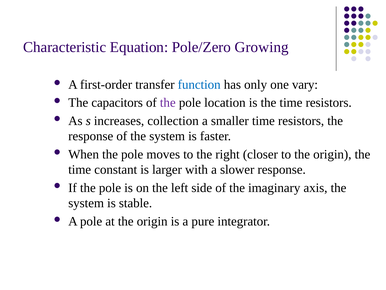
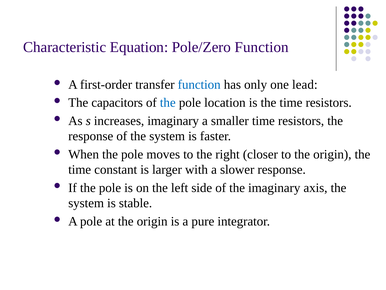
Pole/Zero Growing: Growing -> Function (262, 47)
vary: vary -> lead (305, 85)
the colour: purple -> blue (168, 103)
increases collection: collection -> imaginary (173, 121)
